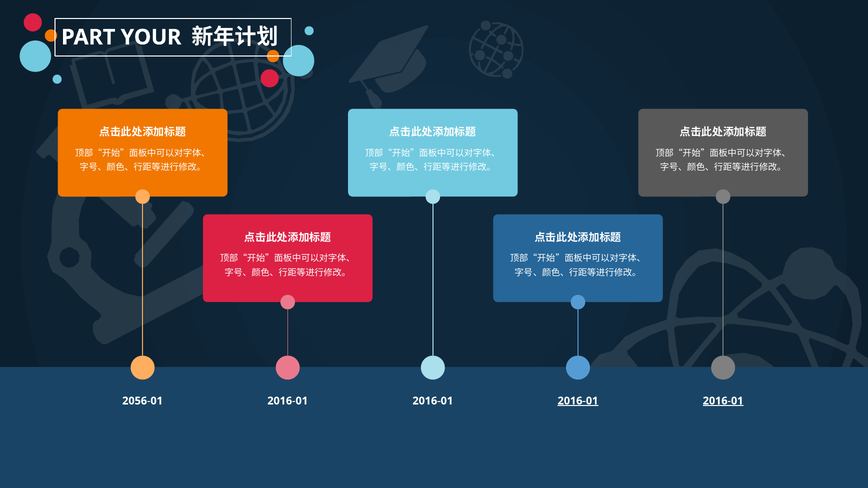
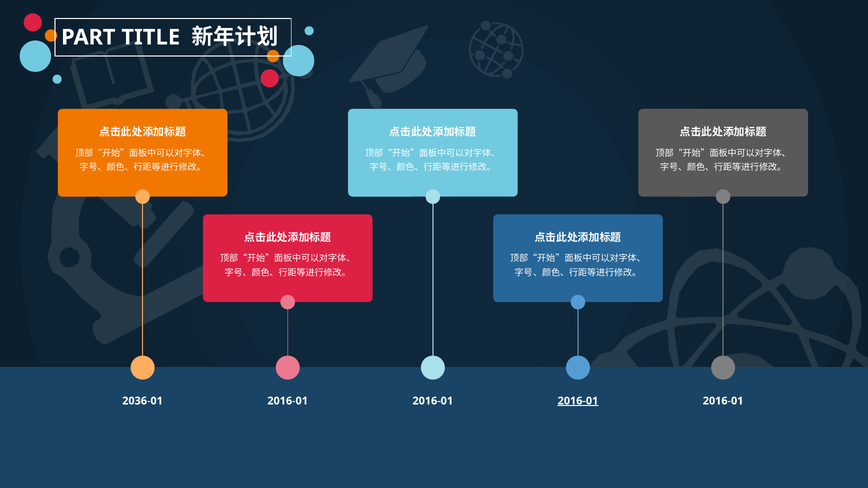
YOUR: YOUR -> TITLE (151, 37)
2056-01: 2056-01 -> 2036-01 (143, 401)
2016-01 underline: present -> none (723, 401)
